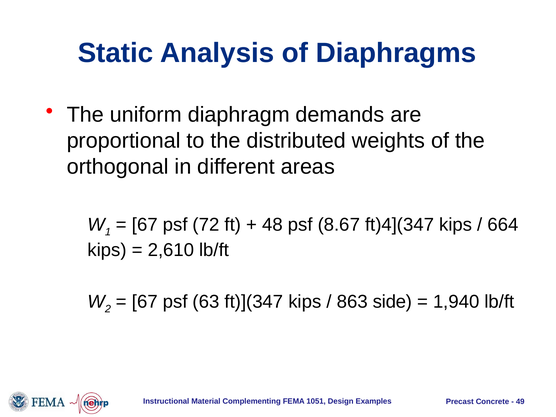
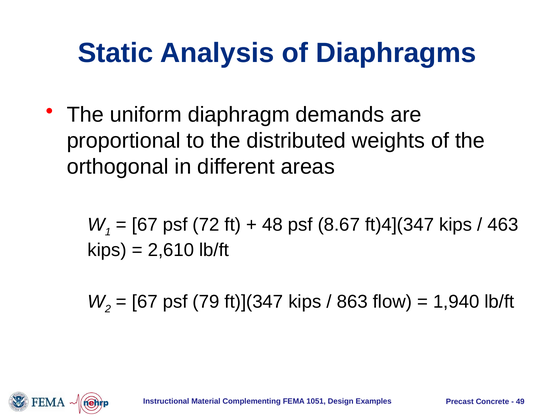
664: 664 -> 463 (503, 225)
63: 63 -> 79 (206, 302)
side: side -> flow (392, 302)
